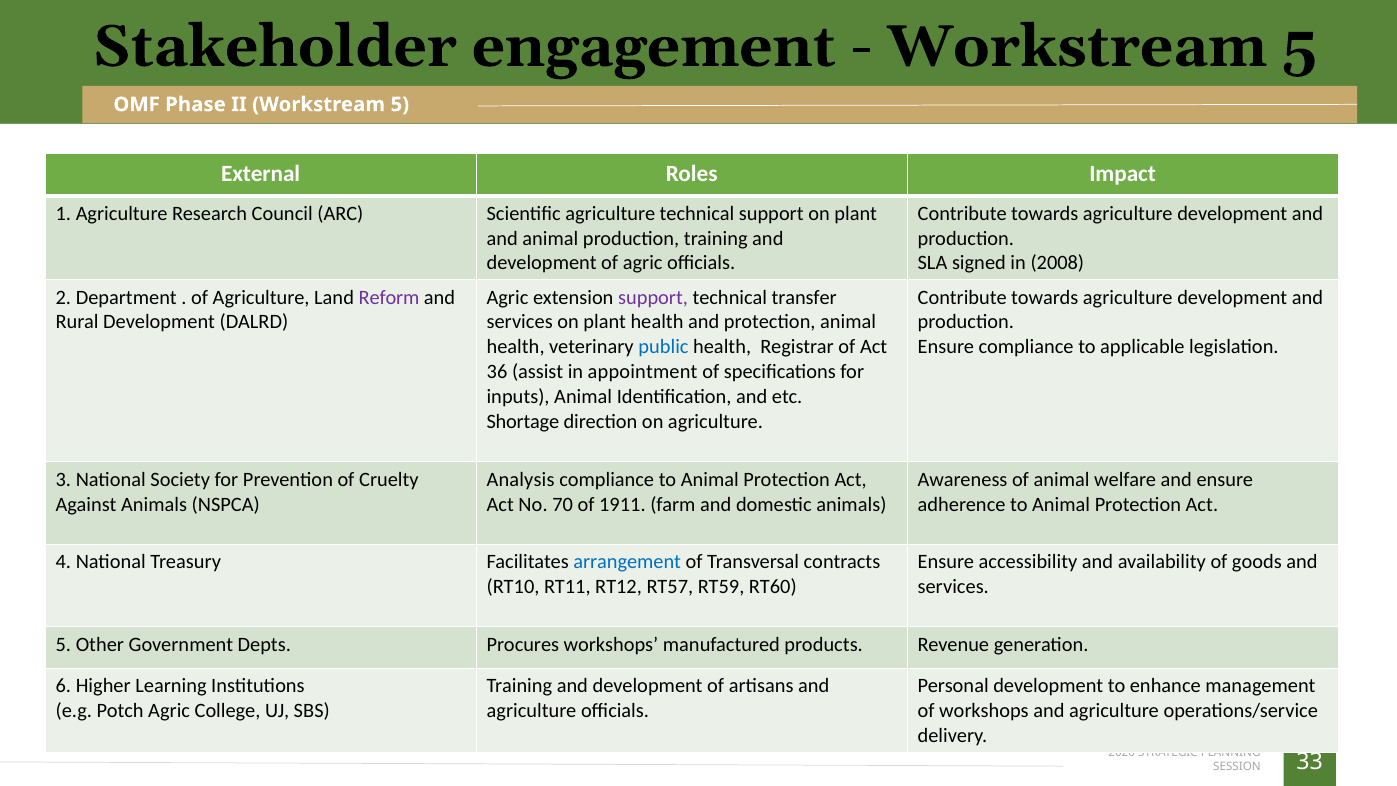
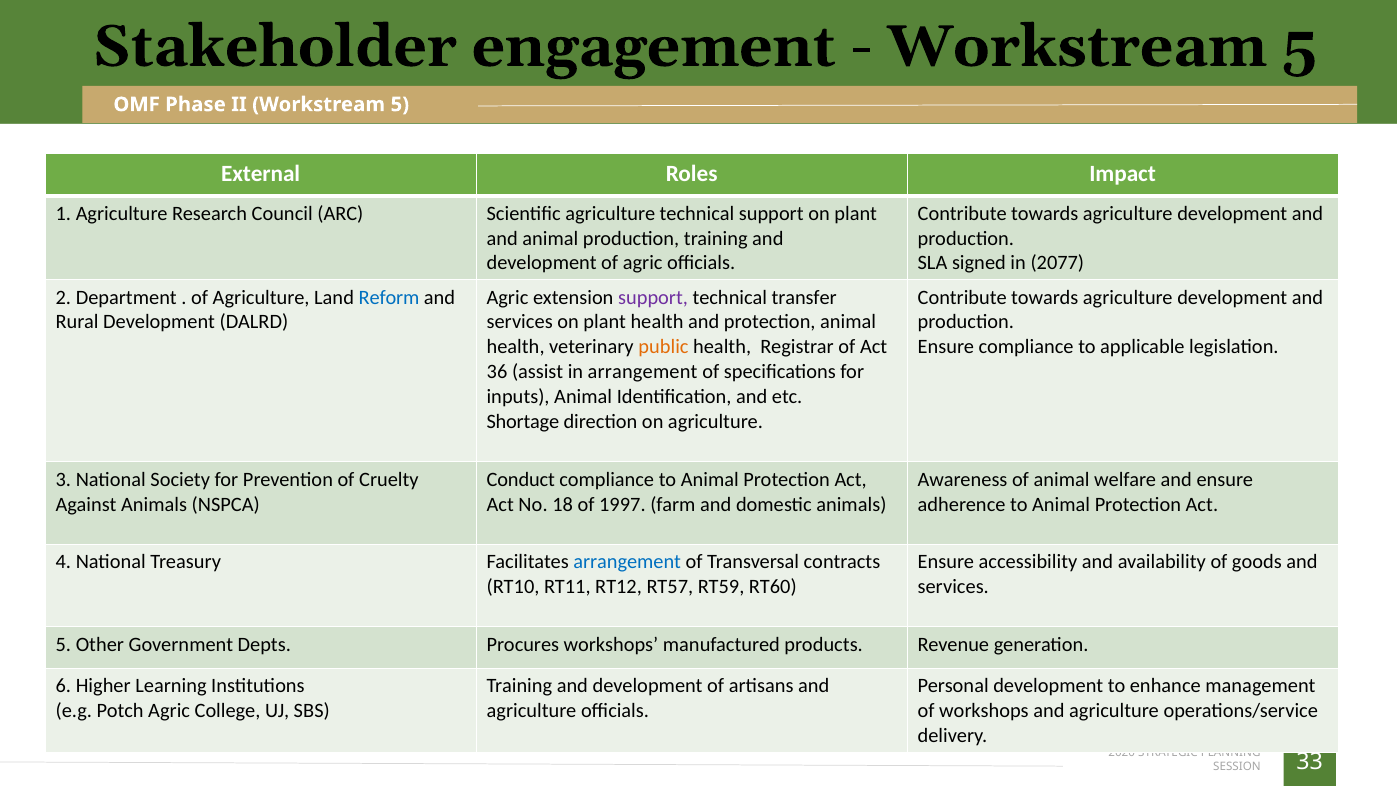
2008: 2008 -> 2077 (1057, 263)
Reform colour: purple -> blue (389, 297)
public colour: blue -> orange (664, 347)
in appointment: appointment -> arrangement (643, 372)
Analysis: Analysis -> Conduct (521, 480)
70: 70 -> 18 (563, 504)
1911: 1911 -> 1997 (622, 504)
